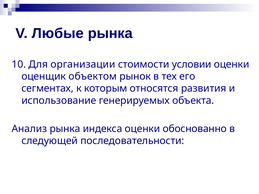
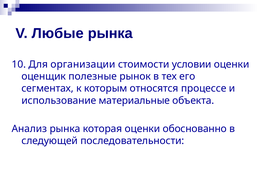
объектом: объектом -> полезные (93, 76)
развития: развития -> процессе (204, 89)
генерируемых: генерируемых -> материальные (134, 101)
индекса: индекса -> которая (103, 129)
